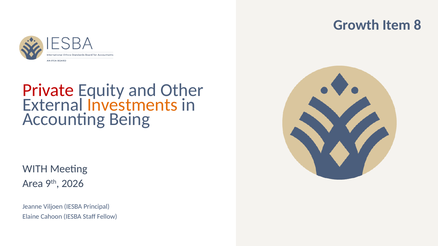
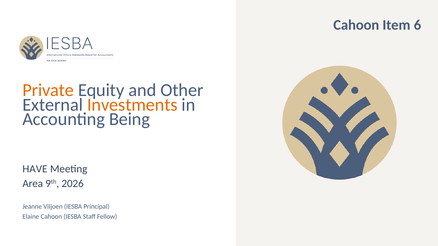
Growth: Growth -> Cahoon (356, 25)
8: 8 -> 6 (417, 25)
Private colour: red -> orange (48, 90)
WITH: WITH -> HAVE (35, 169)
